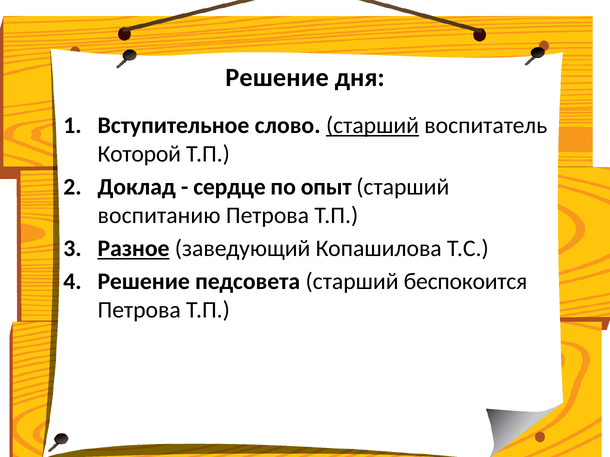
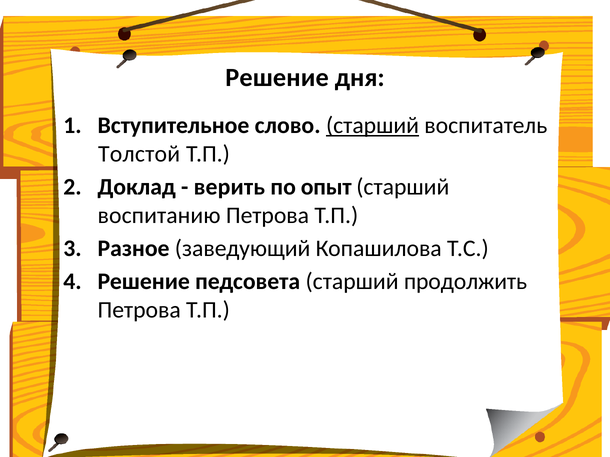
Которой: Которой -> Толстой (139, 154)
сердце: сердце -> верить (229, 187)
Разное underline: present -> none (134, 249)
беспокоится: беспокоится -> продолжить (465, 282)
